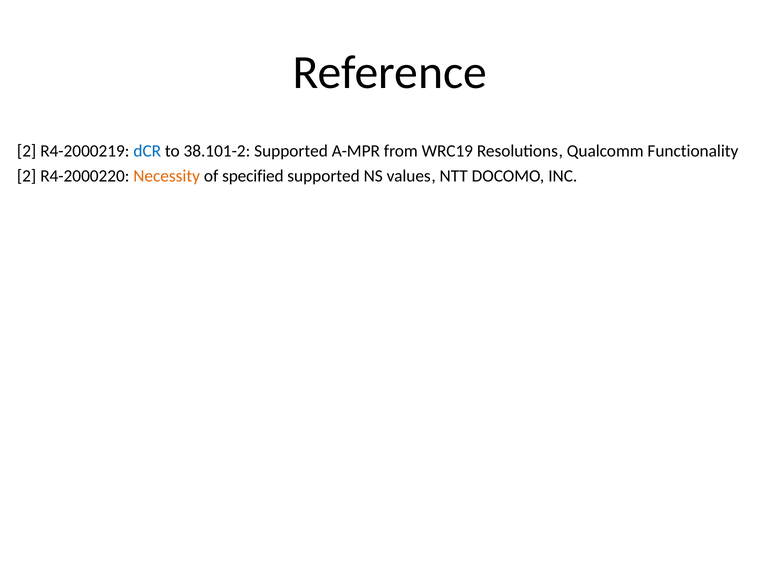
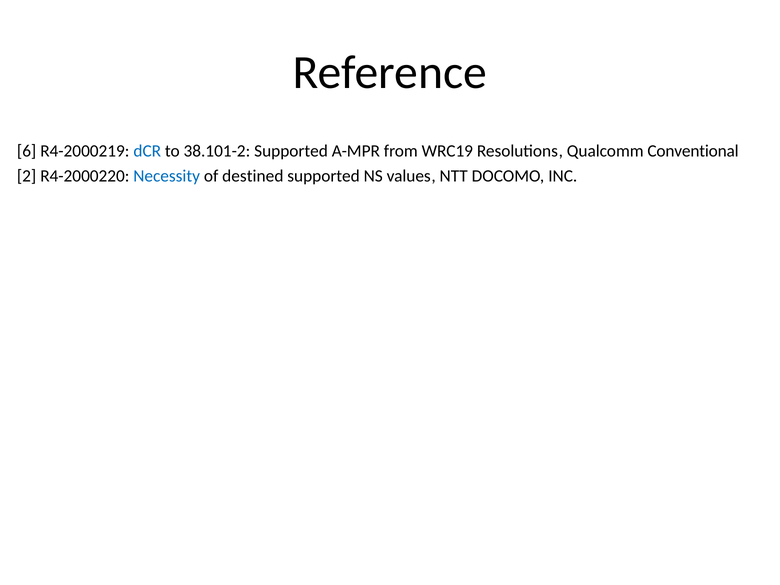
2: 2 -> 6 (27, 151)
Functionality: Functionality -> Conventional (693, 151)
Necessity colour: orange -> blue (167, 176)
specified: specified -> destined (253, 176)
